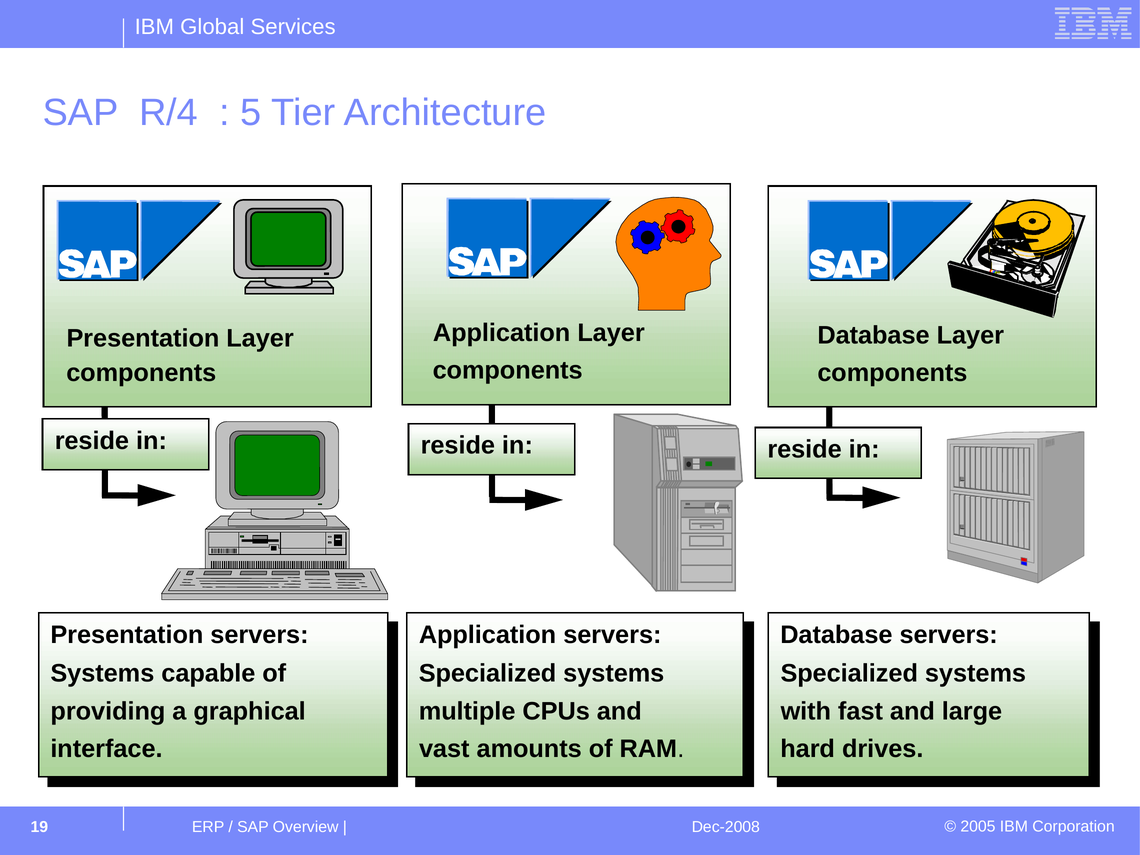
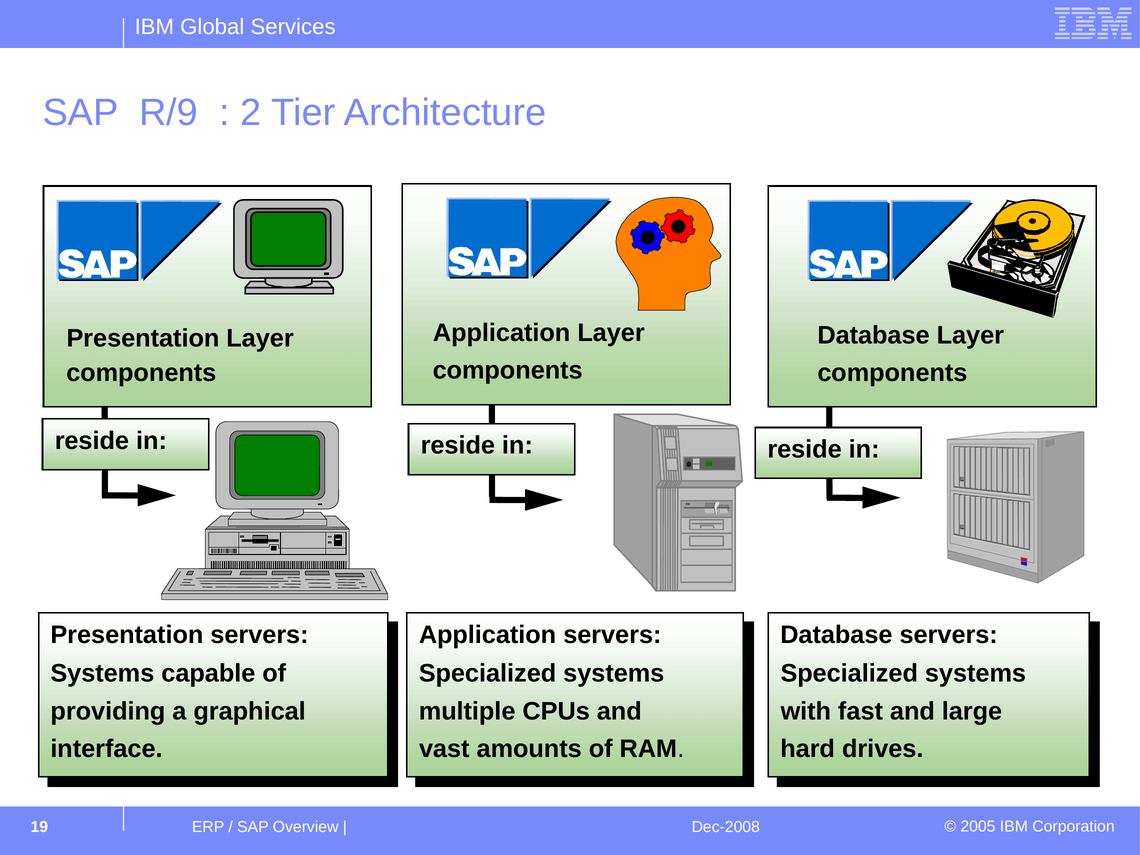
R/4: R/4 -> R/9 (169, 113)
5: 5 -> 2 (251, 113)
